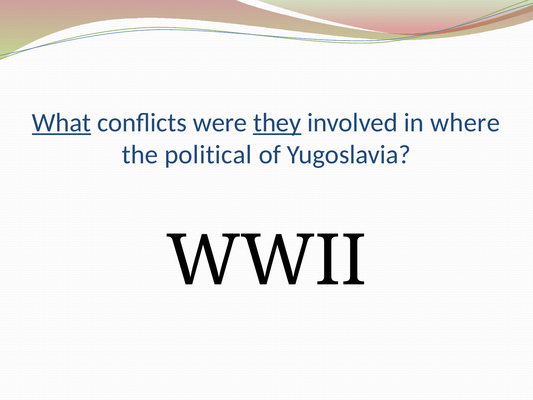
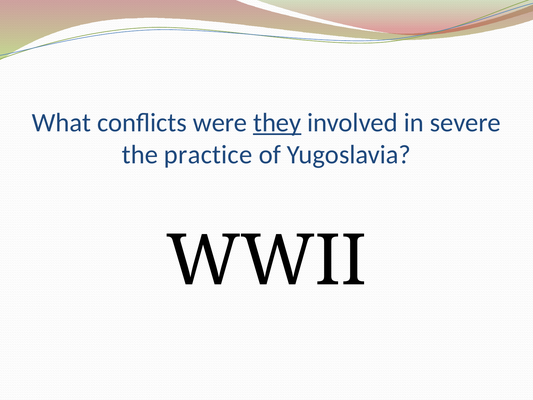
What underline: present -> none (62, 123)
where: where -> severe (465, 123)
political: political -> practice (208, 155)
